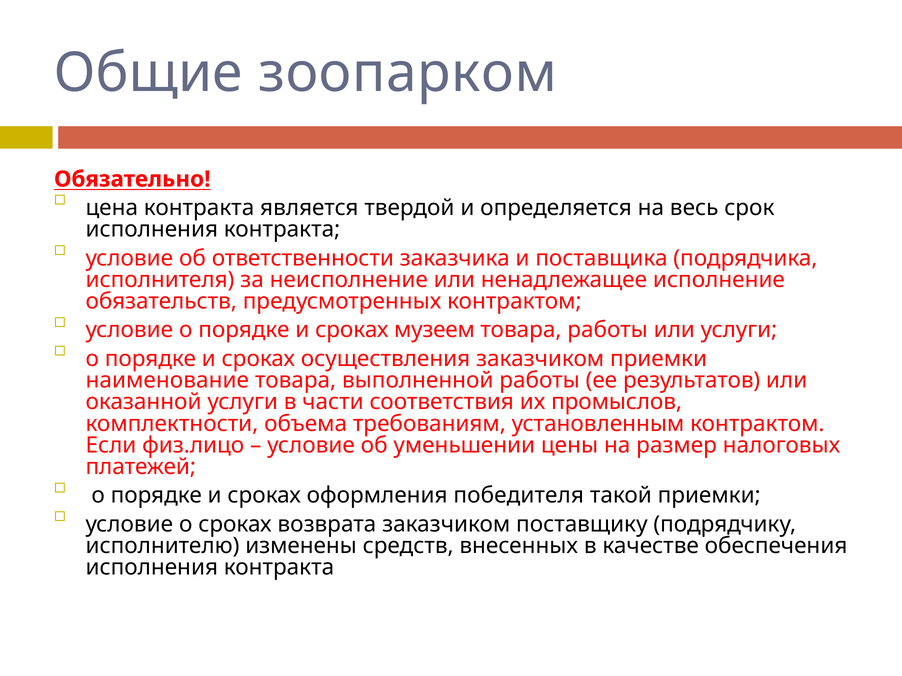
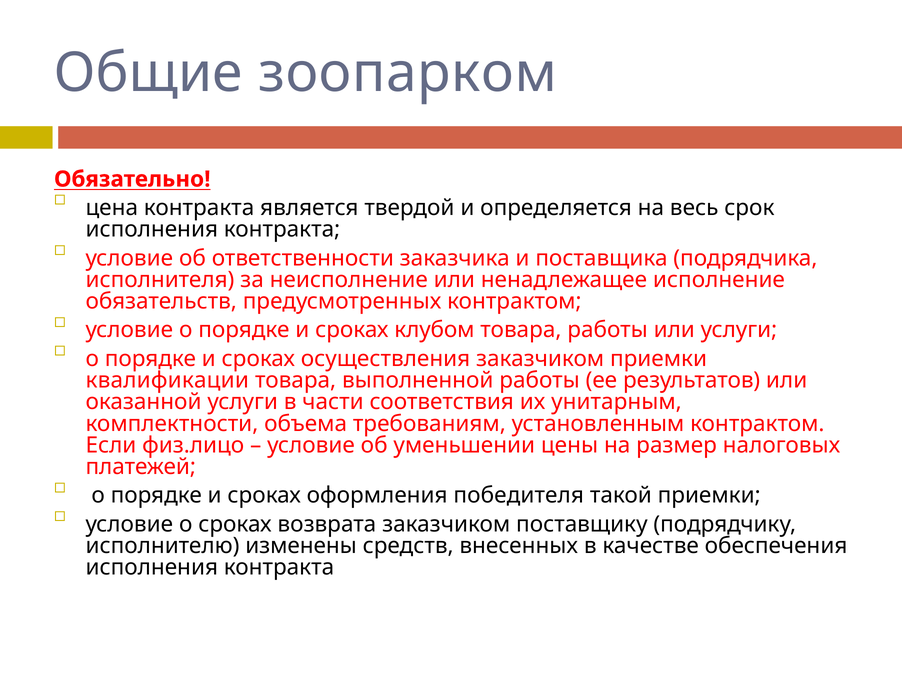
музеем: музеем -> клубом (434, 330)
наименование: наименование -> квалификации (167, 381)
промыслов: промыслов -> унитарным (616, 402)
